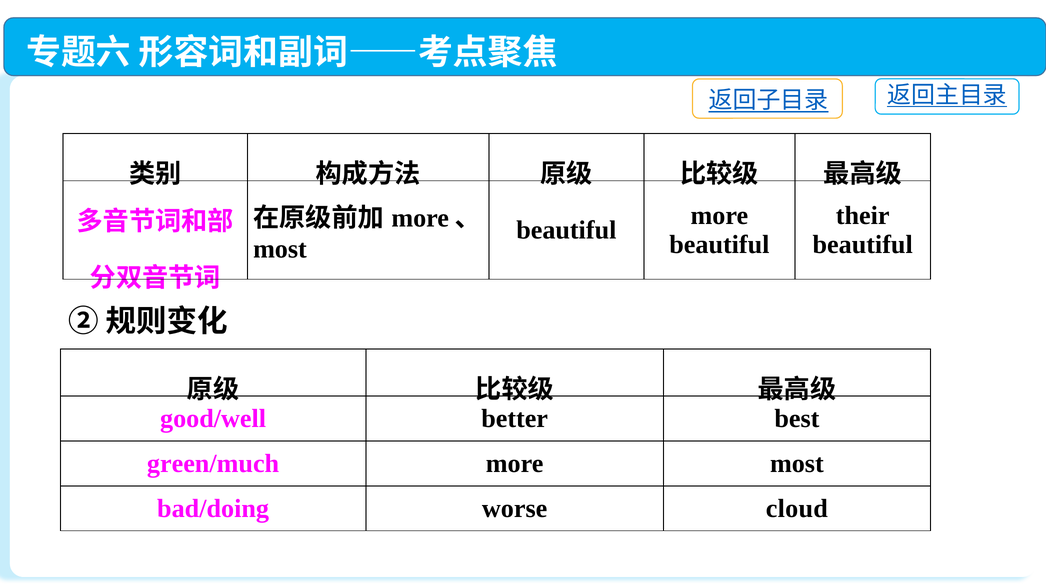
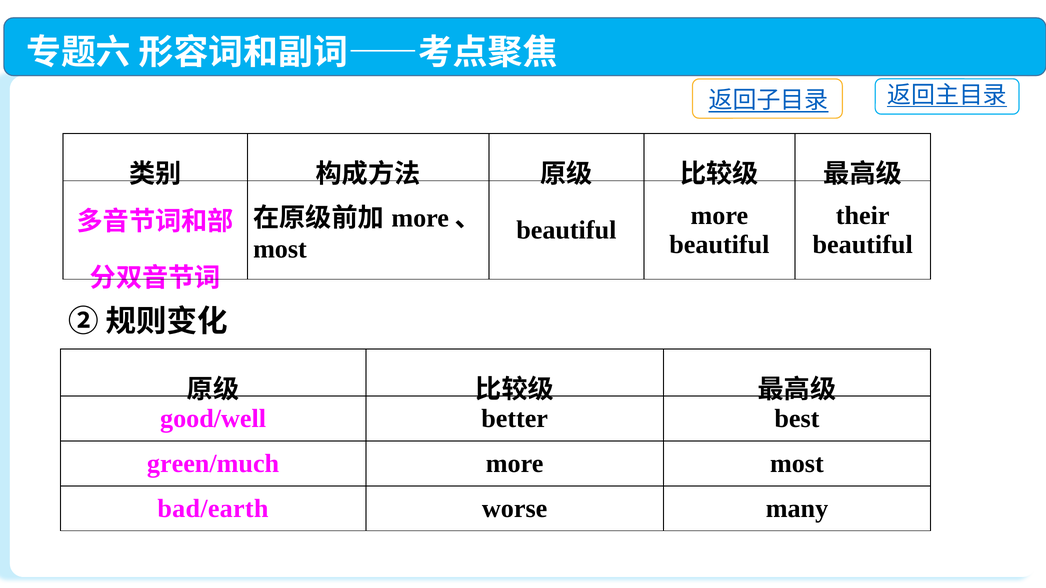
bad/doing: bad/doing -> bad/earth (213, 509)
cloud: cloud -> many (797, 509)
